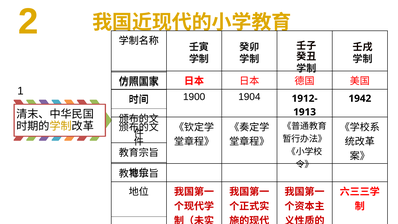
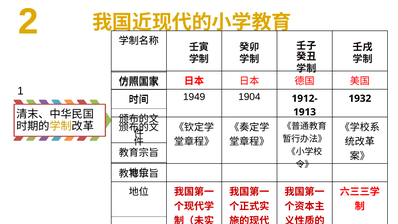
1900: 1900 -> 1949 (194, 97)
1942: 1942 -> 1932 (360, 98)
